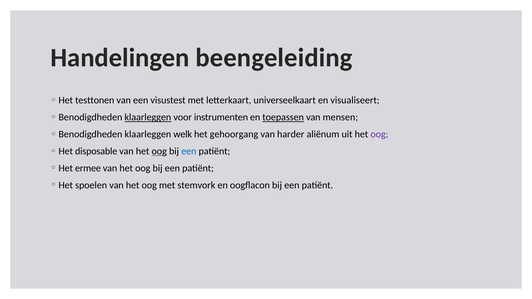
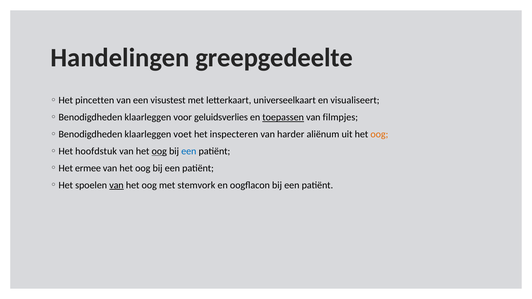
beengeleiding: beengeleiding -> greepgedeelte (274, 58)
testtonen: testtonen -> pincetten (95, 100)
klaarleggen underline: present -> none (148, 117)
instrumenten: instrumenten -> geluidsverlies (221, 117)
mensen: mensen -> filmpjes (340, 117)
welk: welk -> voet (183, 134)
gehoorgang: gehoorgang -> inspecteren (234, 134)
oog colour: purple -> orange (379, 134)
disposable: disposable -> hoofdstuk (96, 151)
van underline: none -> present (116, 185)
